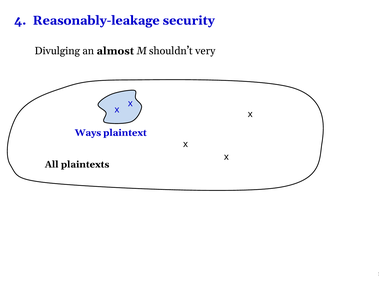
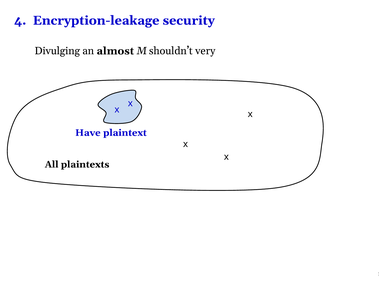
Reasonably-leakage: Reasonably-leakage -> Encryption-leakage (96, 20)
Ways: Ways -> Have (88, 133)
